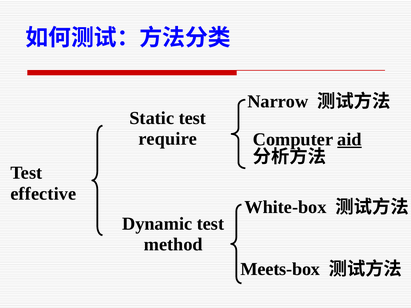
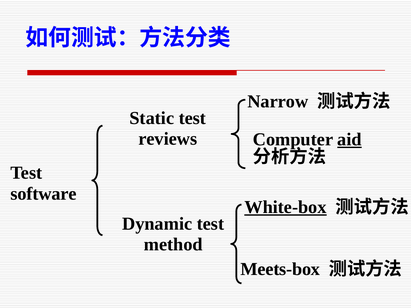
require: require -> reviews (168, 139)
effective: effective -> software (43, 194)
White-box underline: none -> present (285, 207)
